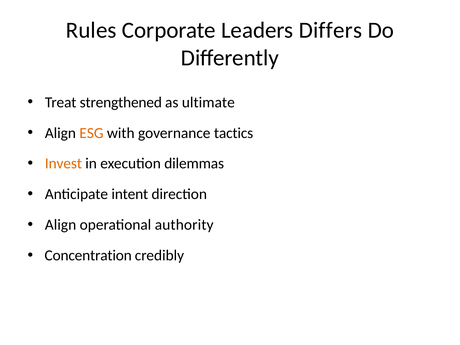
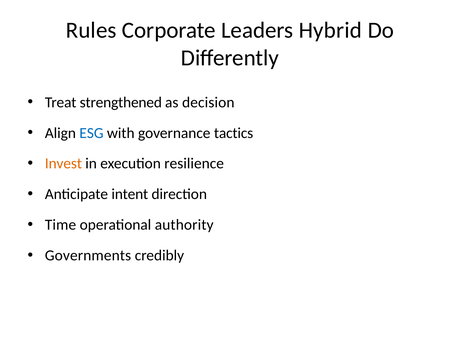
Differs: Differs -> Hybrid (330, 30)
ultimate: ultimate -> decision (208, 102)
ESG colour: orange -> blue (91, 133)
dilemmas: dilemmas -> resilience (194, 164)
Align: Align -> Time (60, 225)
Concentration: Concentration -> Governments (88, 256)
